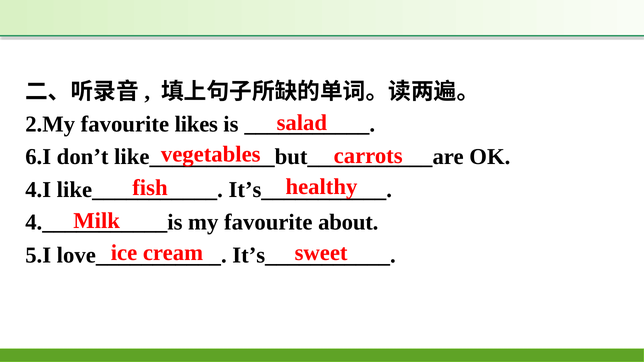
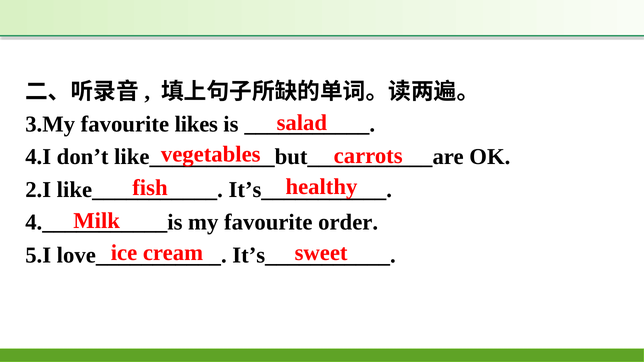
2.My: 2.My -> 3.My (50, 124)
6.I: 6.I -> 4.I (38, 157)
4.I: 4.I -> 2.I (38, 190)
about: about -> order (348, 222)
